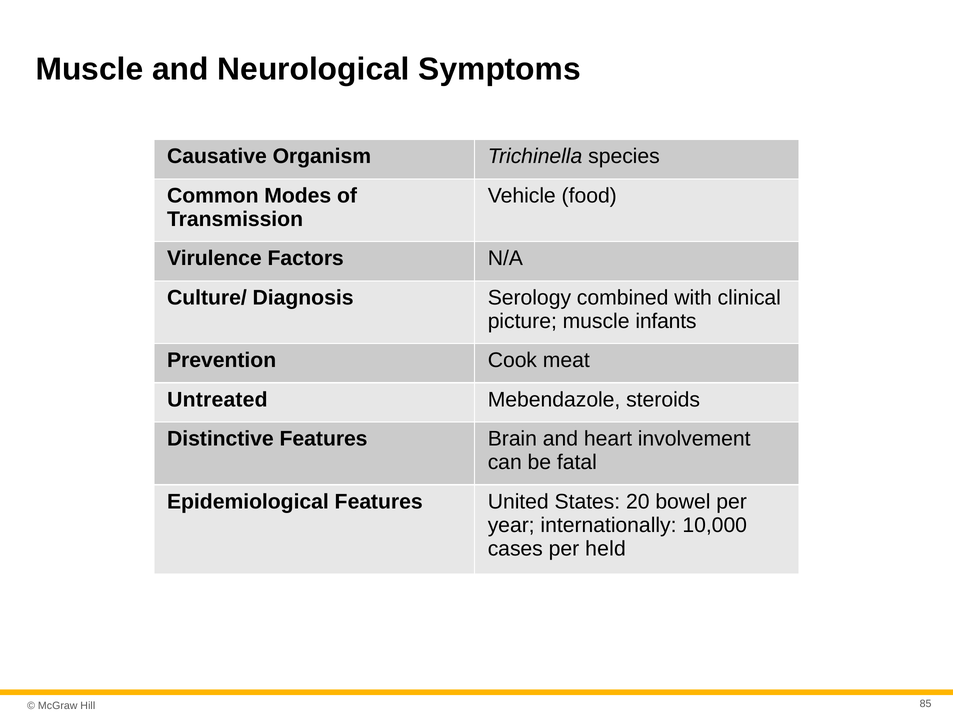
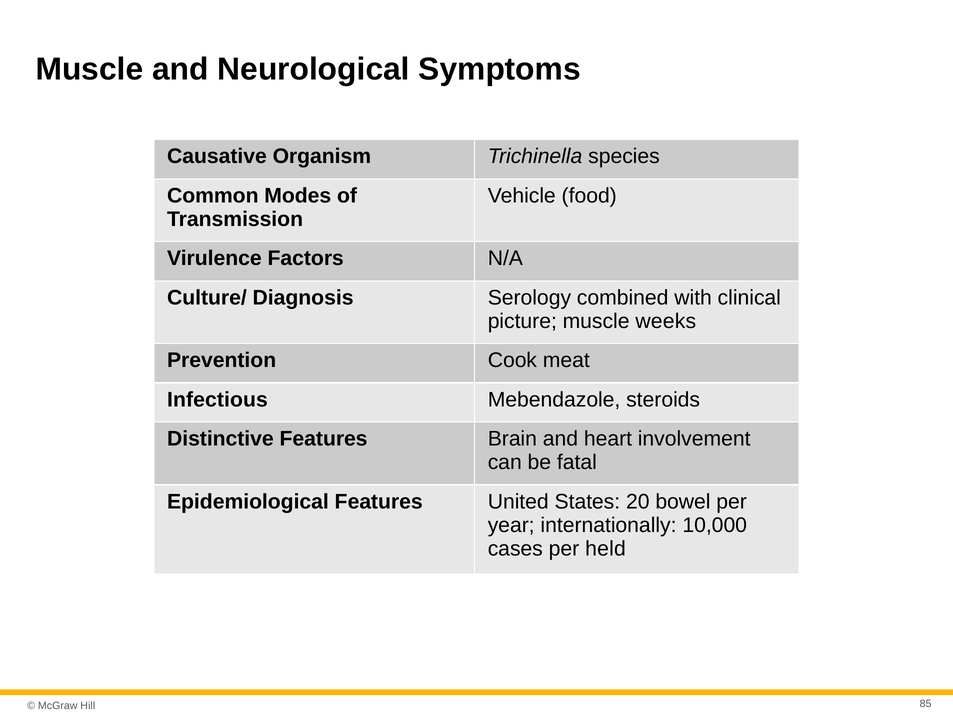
infants: infants -> weeks (666, 322)
Untreated: Untreated -> Infectious (217, 400)
